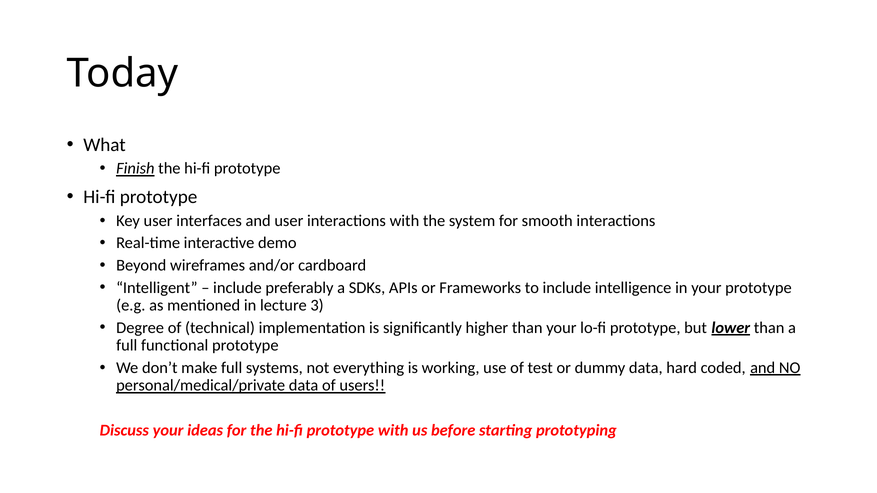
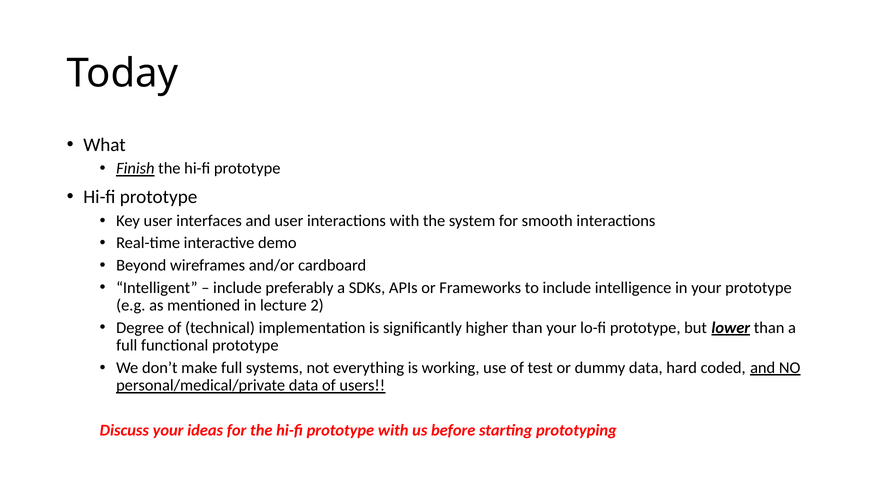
3: 3 -> 2 (317, 306)
